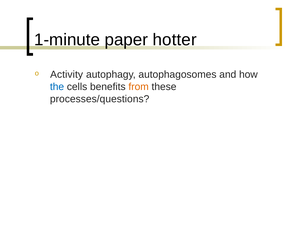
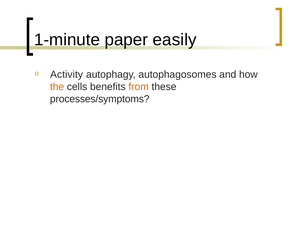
hotter: hotter -> easily (175, 40)
the colour: blue -> orange (57, 87)
processes/questions: processes/questions -> processes/symptoms (100, 99)
